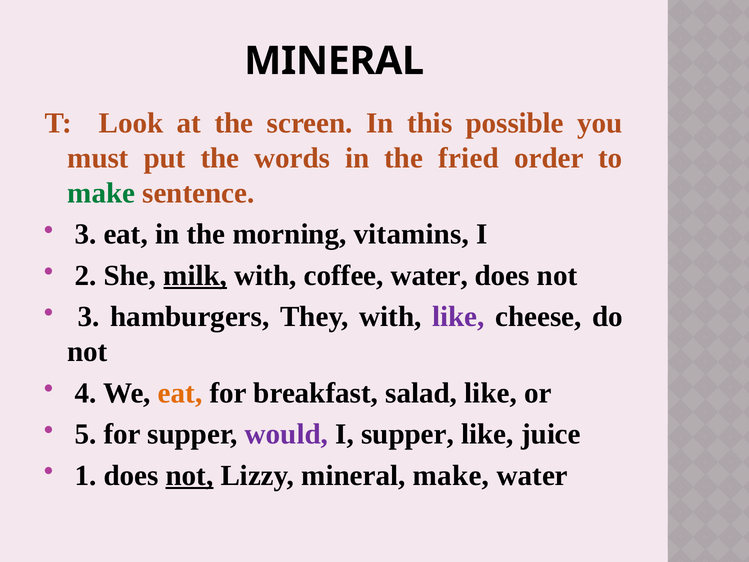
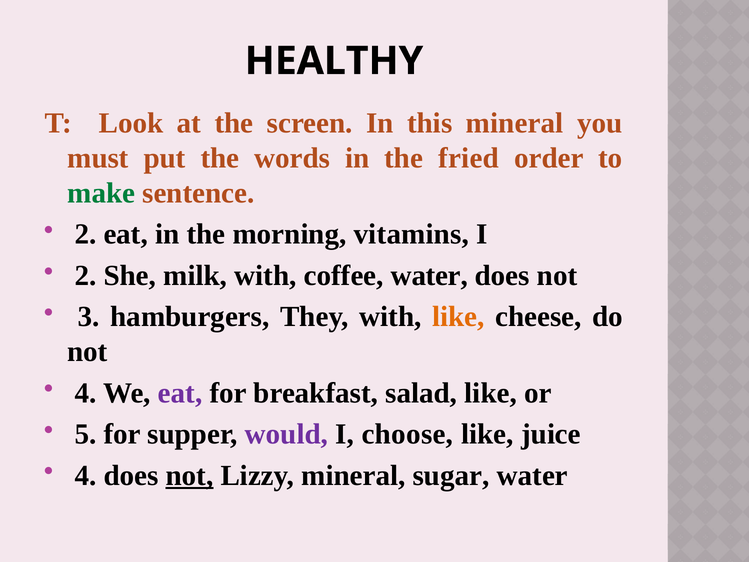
MINERAL: MINERAL -> HEALTHY (334, 61)
this possible: possible -> mineral (515, 123)
3: 3 -> 2 (85, 234)
milk underline: present -> none (195, 275)
like colour: purple -> orange (458, 317)
eat colour: orange -> purple (180, 393)
I supper: supper -> choose (407, 434)
1: 1 -> 4 (85, 475)
mineral make: make -> sugar (451, 475)
